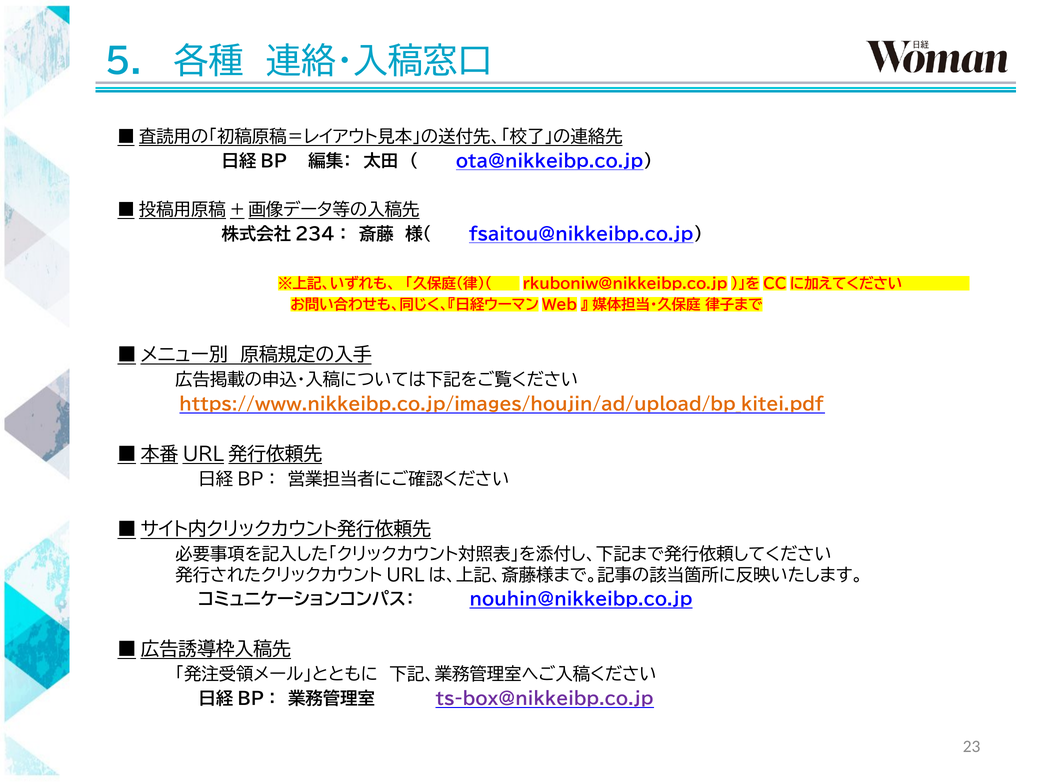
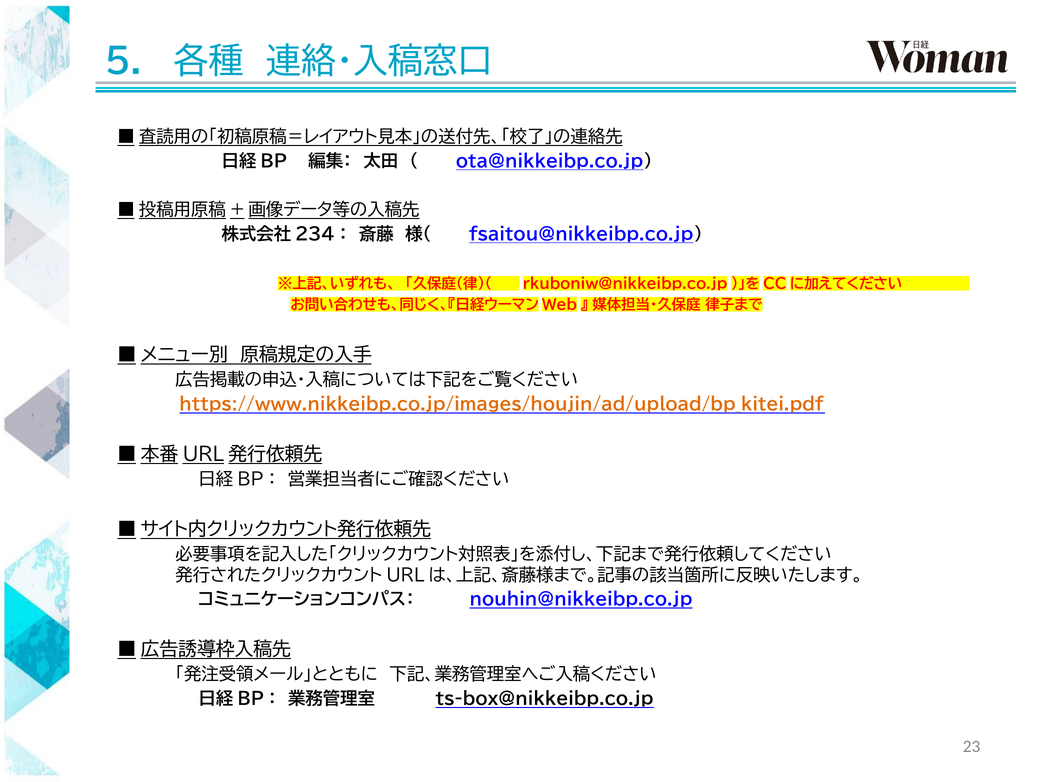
ts-box@nikkeibp.co.jp colour: purple -> black (545, 699)
